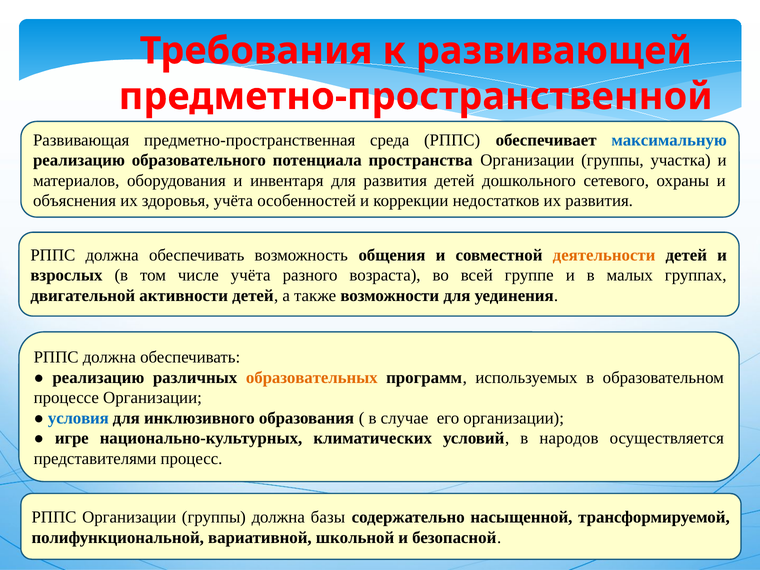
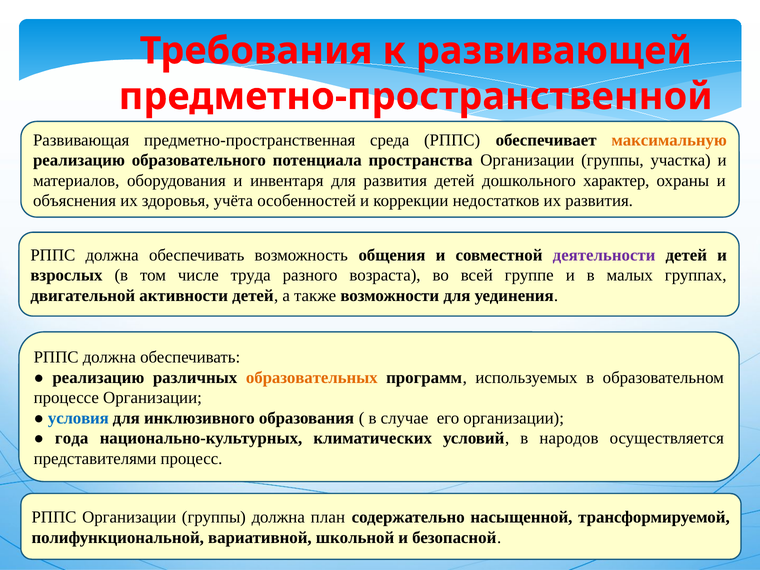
максимальную colour: blue -> orange (669, 140)
сетевого: сетевого -> характер (616, 181)
деятельности colour: orange -> purple (604, 255)
числе учёта: учёта -> труда (251, 275)
игре: игре -> года (72, 438)
базы: базы -> план (328, 517)
